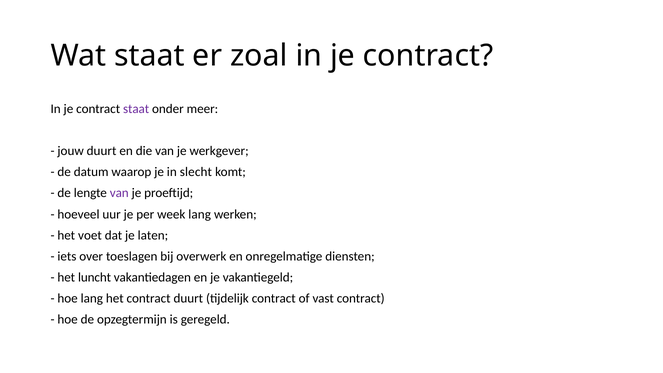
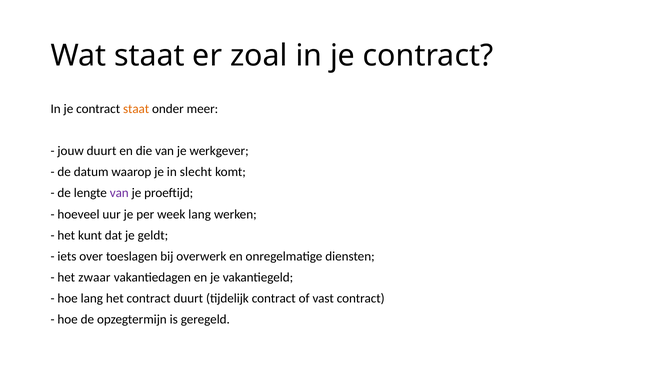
staat colour: purple -> orange (136, 109)
voet: voet -> kunt (90, 235)
laten: laten -> geldt (153, 235)
luncht: luncht -> zwaar (94, 277)
